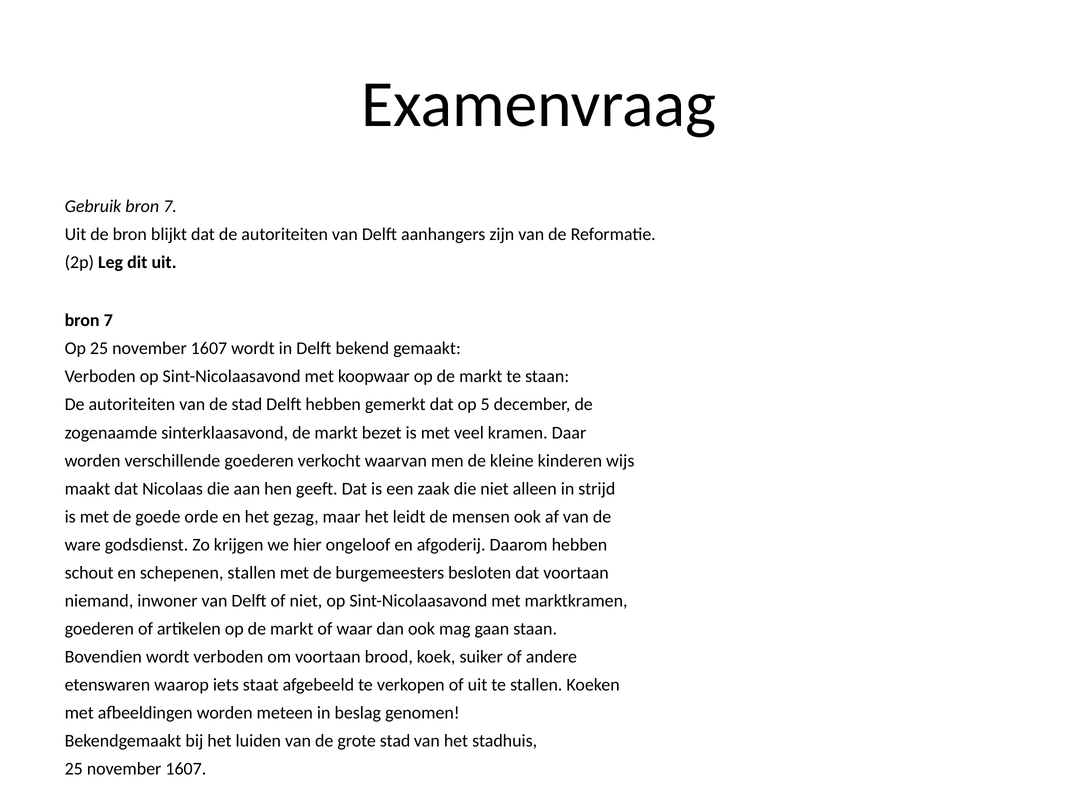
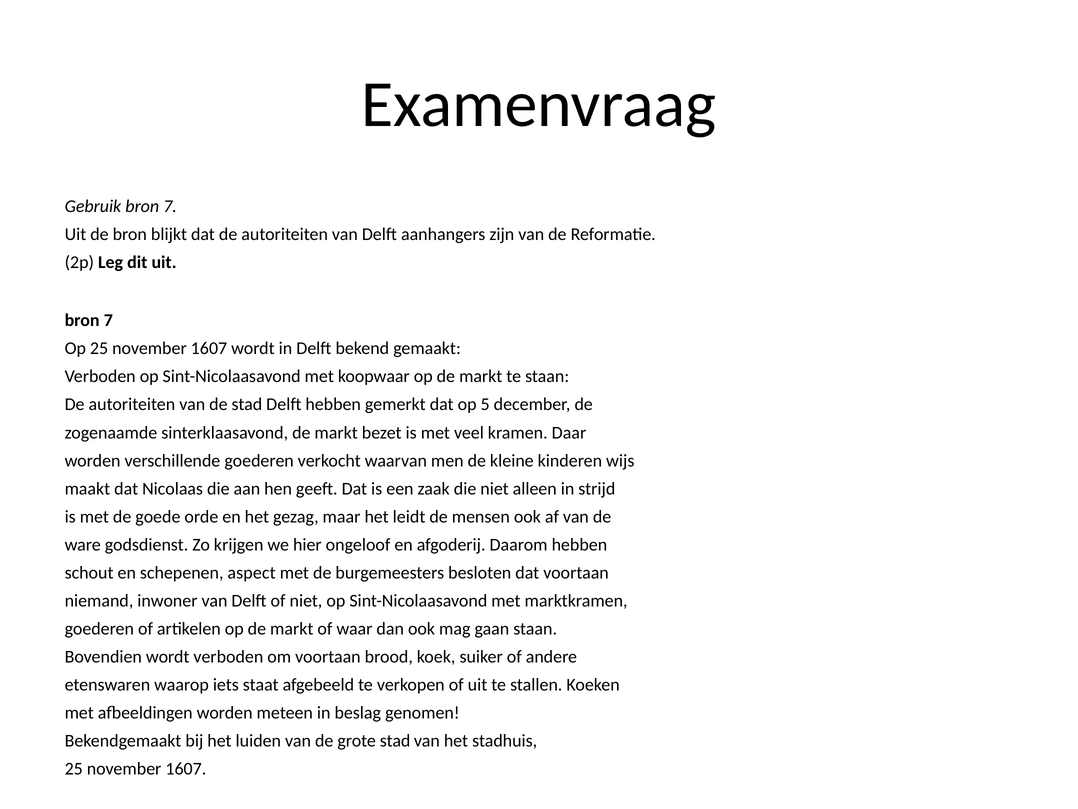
schepenen stallen: stallen -> aspect (252, 572)
